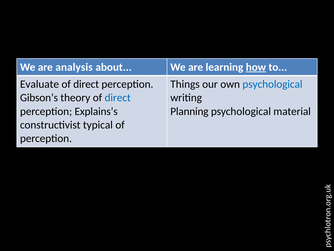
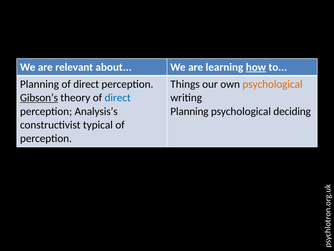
analysis: analysis -> relevant (74, 67)
Evaluate: Evaluate -> Planning (40, 84)
psychological colour: blue -> orange (272, 84)
Gibson’s underline: none -> present (39, 98)
Explains’s: Explains’s -> Analysis’s (96, 111)
material: material -> deciding (292, 111)
